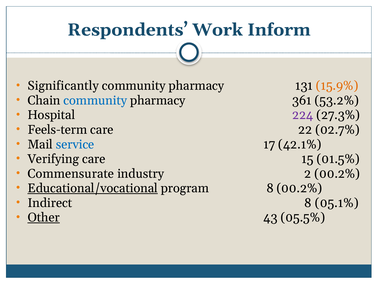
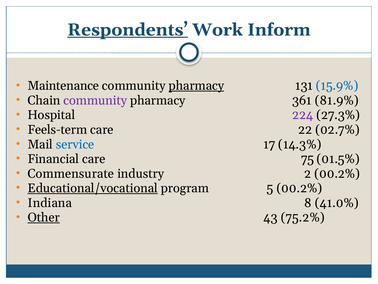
Respondents underline: none -> present (128, 30)
Significantly: Significantly -> Maintenance (63, 86)
pharmacy underline: none -> present (196, 86)
15.9% colour: orange -> blue (337, 86)
community colour: blue -> purple (95, 100)
53.2%: 53.2% -> 81.9% (337, 100)
42.1%: 42.1% -> 14.3% (300, 144)
Verifying: Verifying -> Financial (53, 159)
15: 15 -> 75 (308, 159)
program 8: 8 -> 5 (270, 188)
Indirect: Indirect -> Indiana (50, 203)
05.1%: 05.1% -> 41.0% (337, 203)
05.5%: 05.5% -> 75.2% (303, 217)
